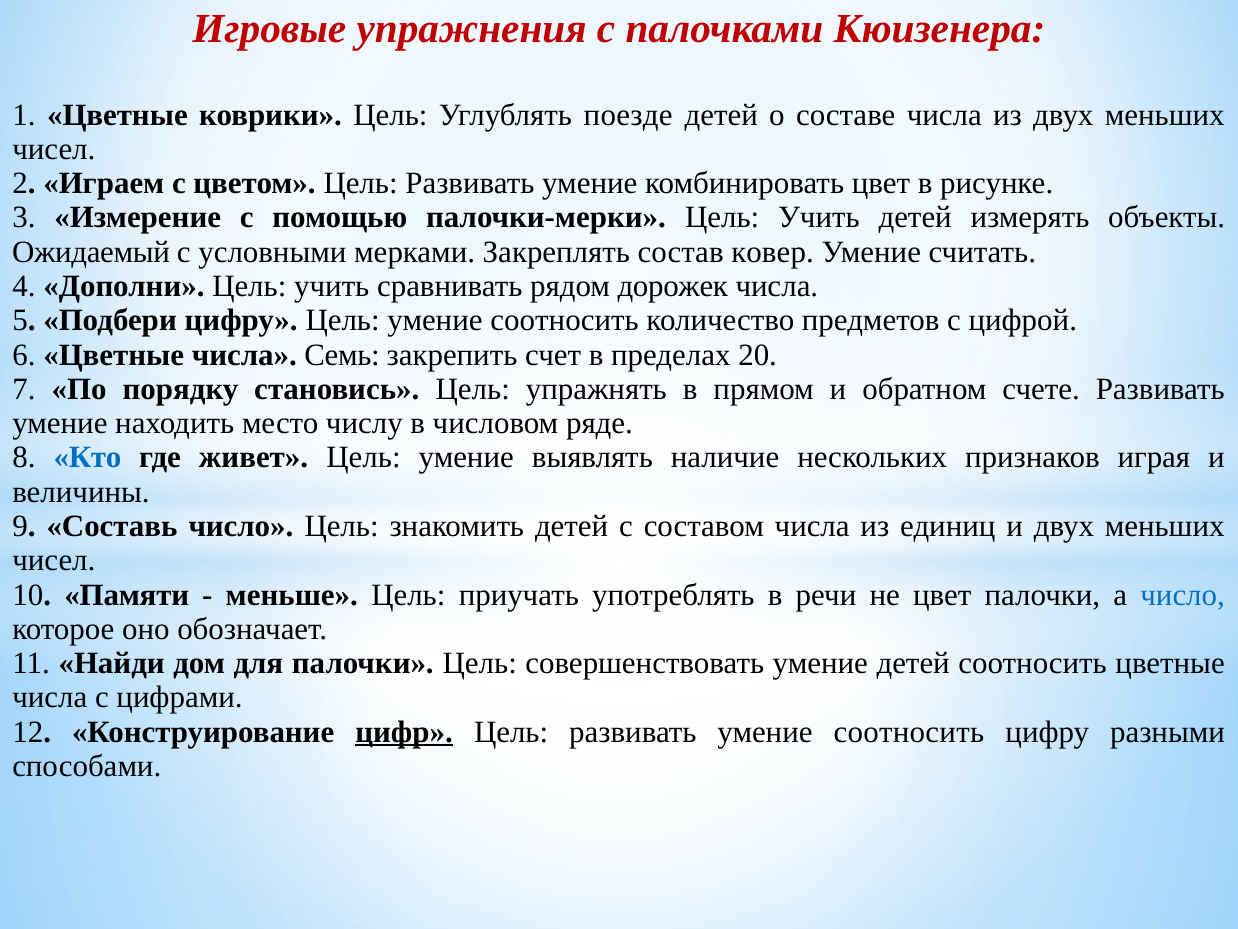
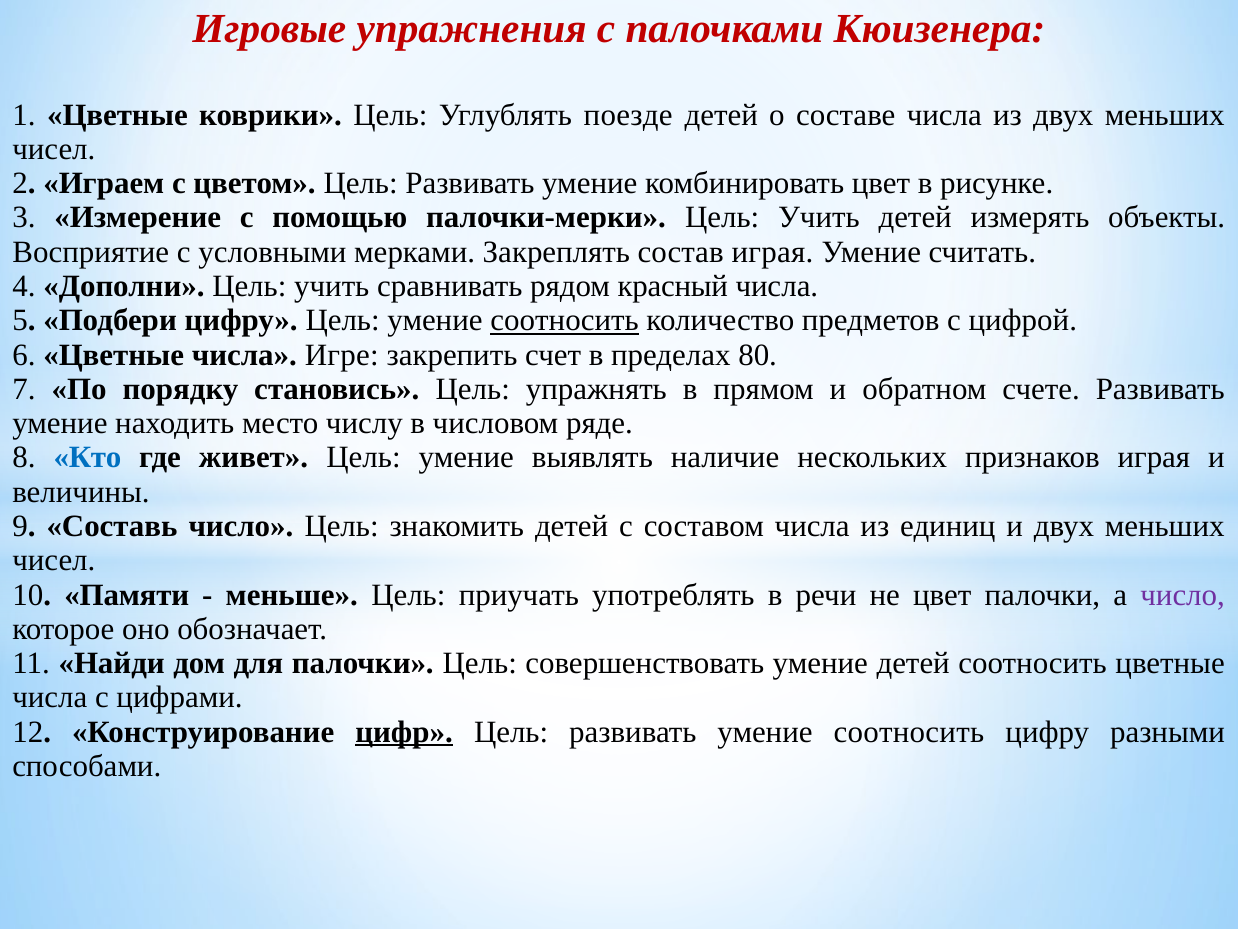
Ожидаемый: Ожидаемый -> Восприятие (91, 252)
состав ковер: ковер -> играя (772, 252)
дорожек: дорожек -> красный (673, 286)
соотносить underline: none -> present (565, 320)
Семь: Семь -> Игре (342, 355)
20: 20 -> 80 (758, 355)
число colour: blue -> purple (1183, 595)
